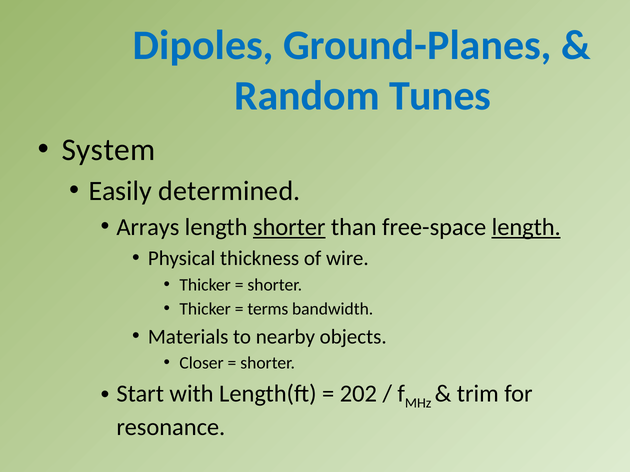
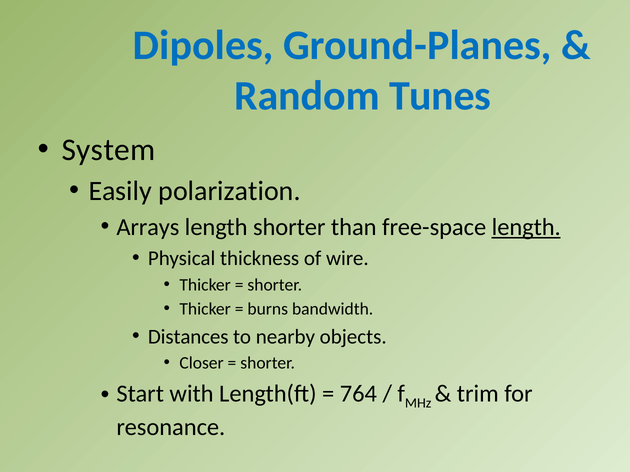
determined: determined -> polarization (229, 191)
shorter underline: present -> none (289, 227)
terms: terms -> burns (268, 310)
Materials: Materials -> Distances (188, 337)
202: 202 -> 764 (358, 394)
